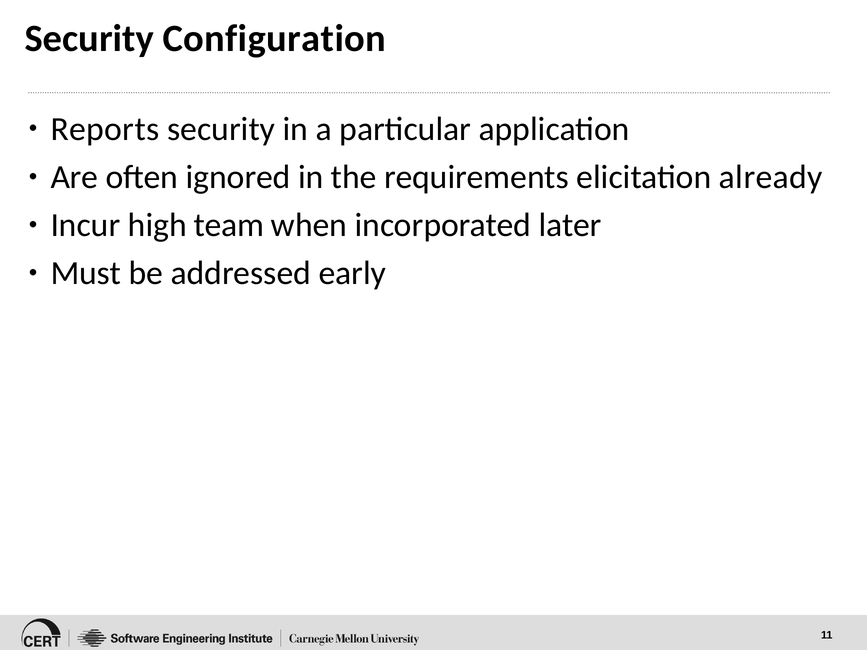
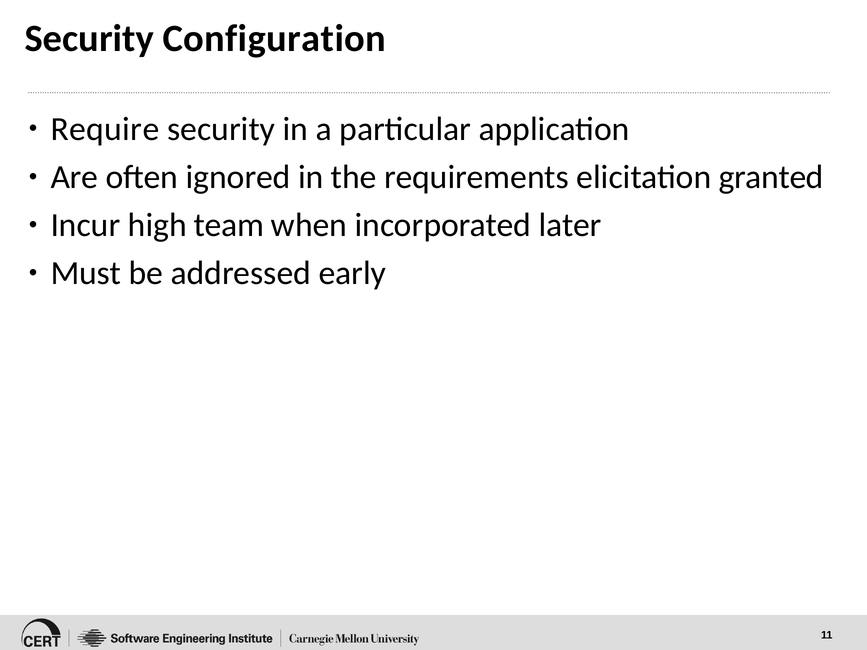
Reports: Reports -> Require (105, 129)
already: already -> granted (771, 177)
